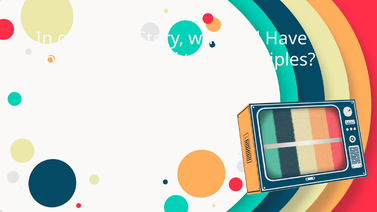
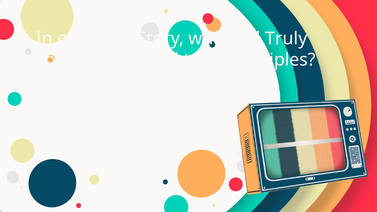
Have: Have -> Truly (286, 38)
